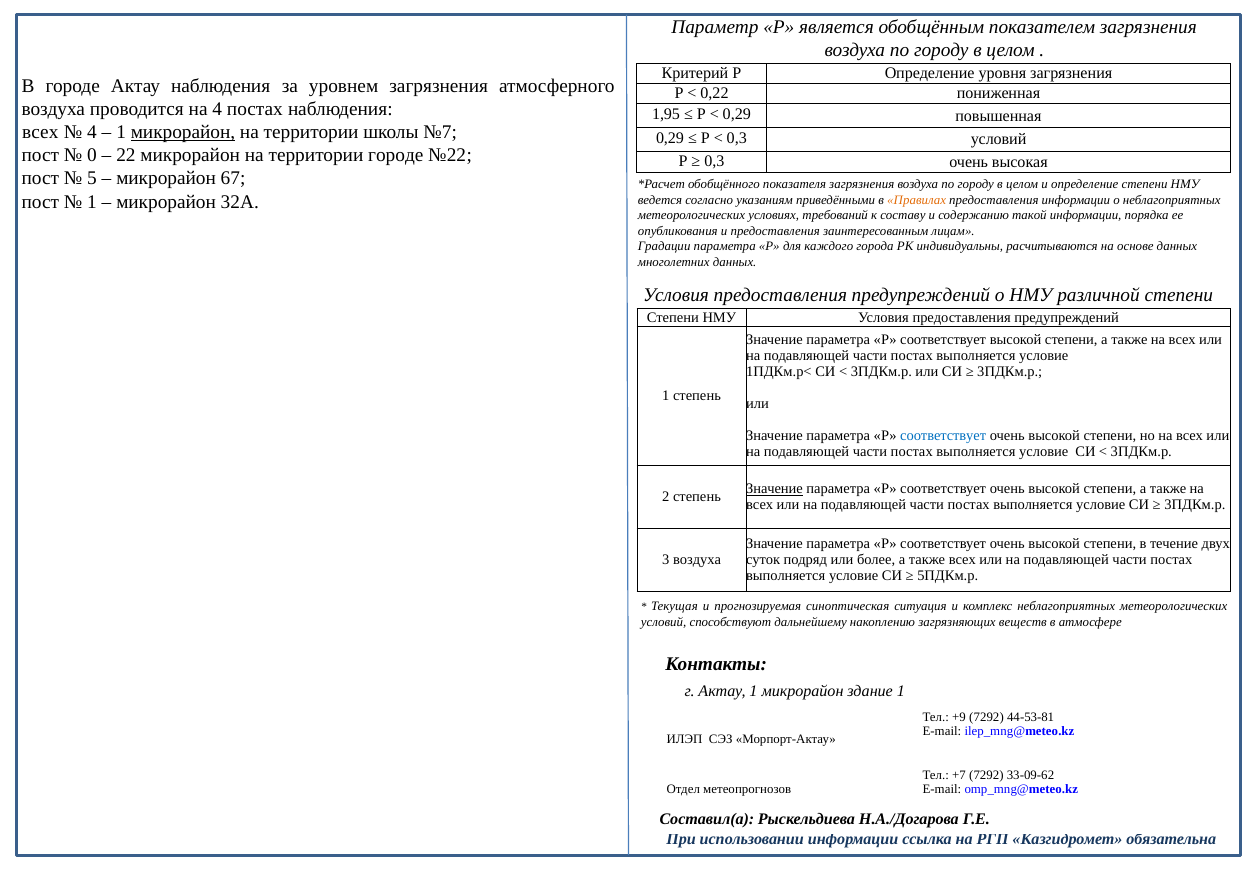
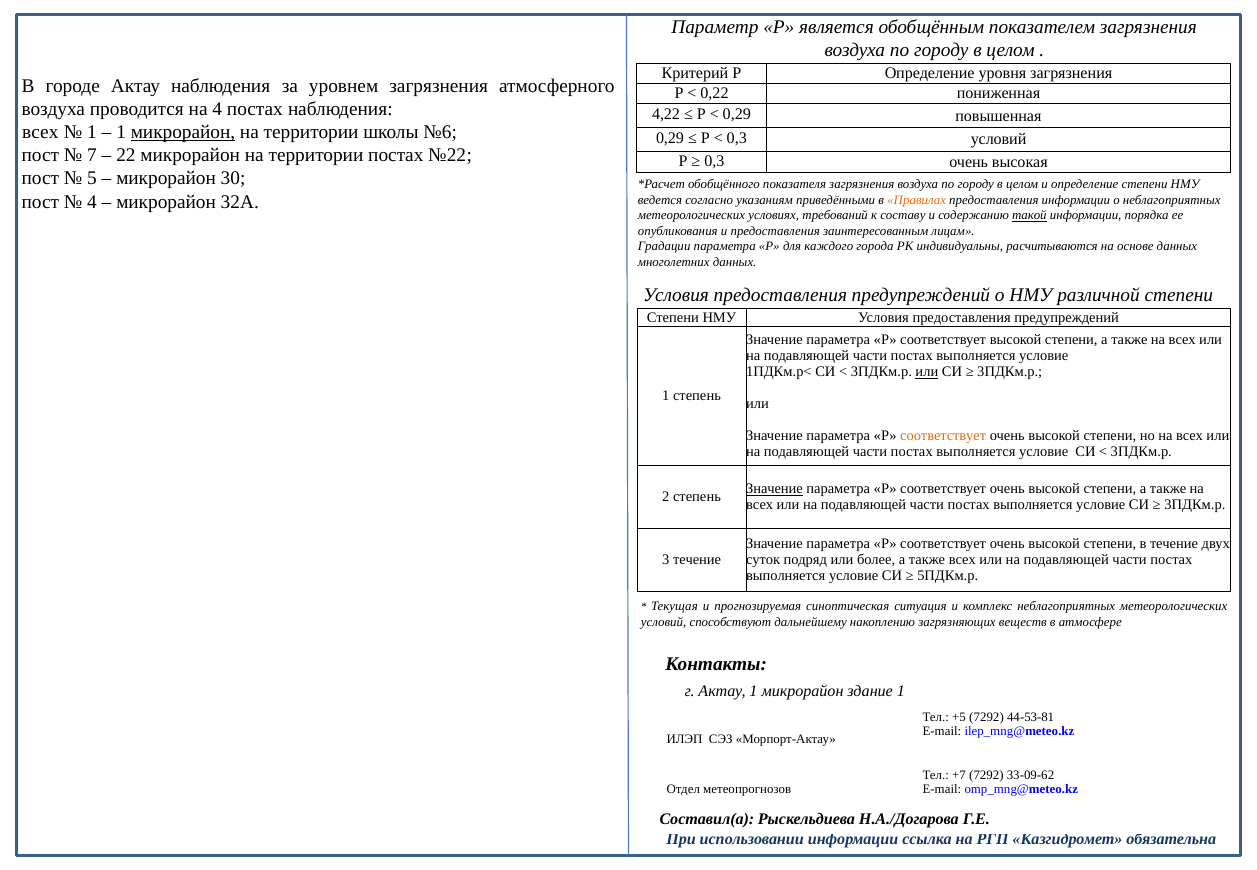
1,95: 1,95 -> 4,22 (666, 114)
4: 4 -> 1 (92, 132)
№7: №7 -> №6 (440, 132)
0: 0 -> 7 (92, 155)
территории городе: городе -> постах (396, 155)
67: 67 -> 30 (233, 179)
1: 1 -> 4 (92, 202)
такой underline: none -> present (1029, 216)
или underline: none -> present (927, 372)
соответствует colour: blue -> orange (943, 436)
3 воздуха: воздуха -> течение (697, 560)
+9: +9 -> +5 (959, 718)
